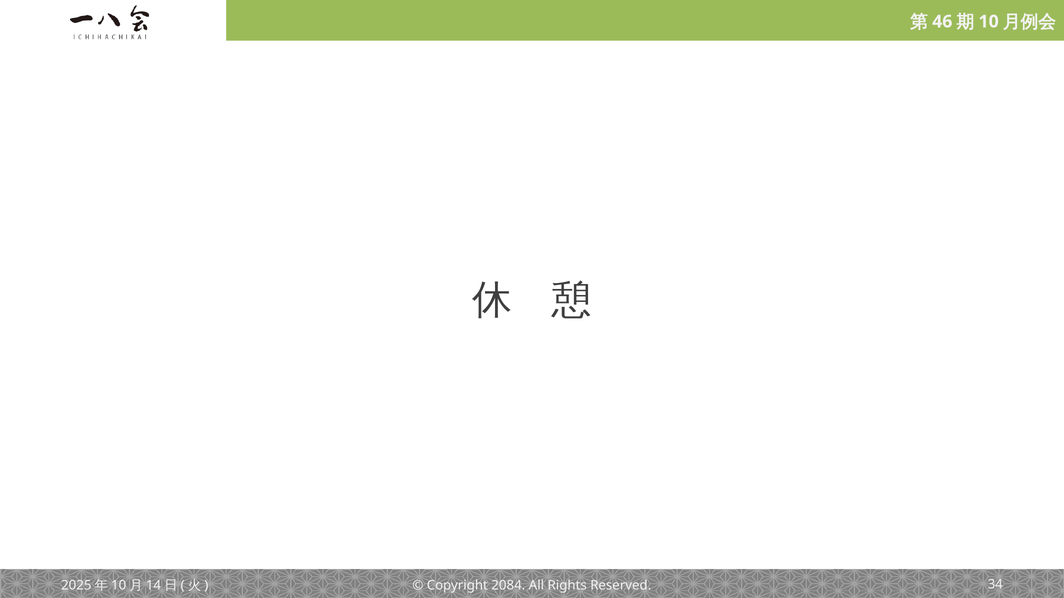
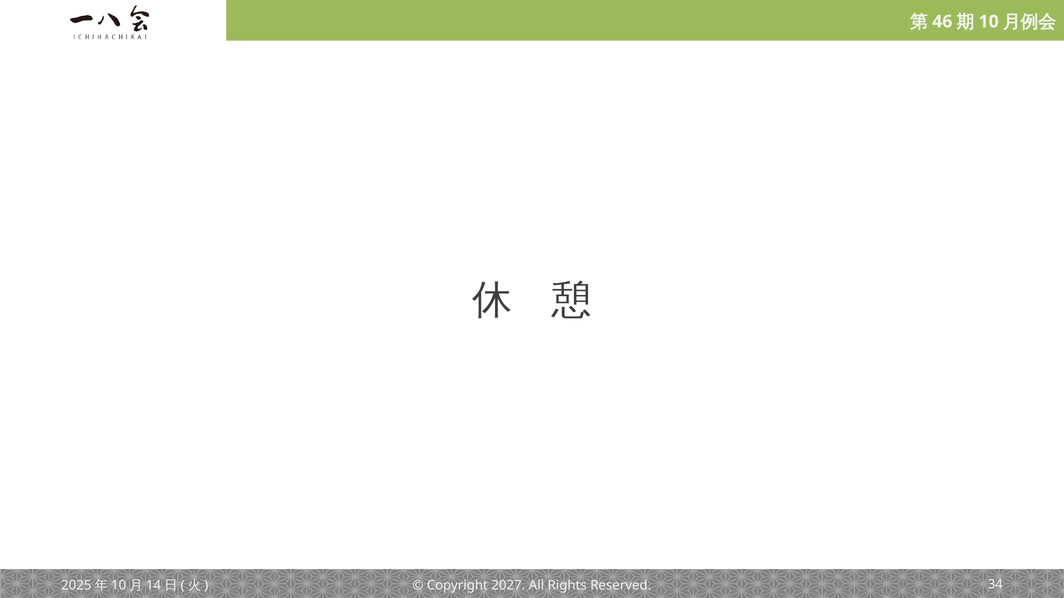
2084: 2084 -> 2027 (508, 586)
